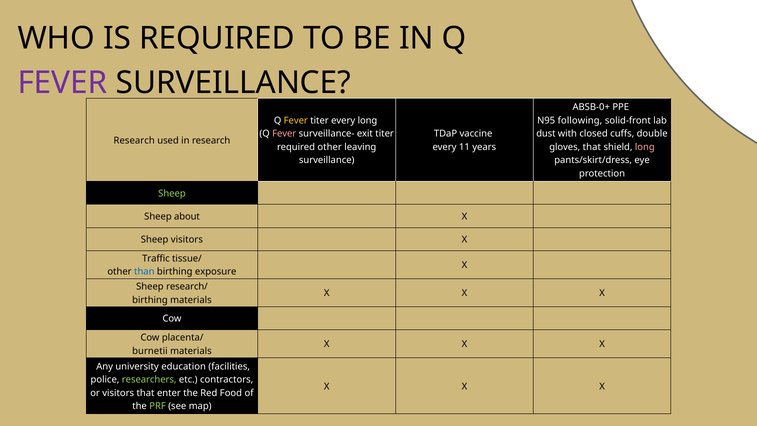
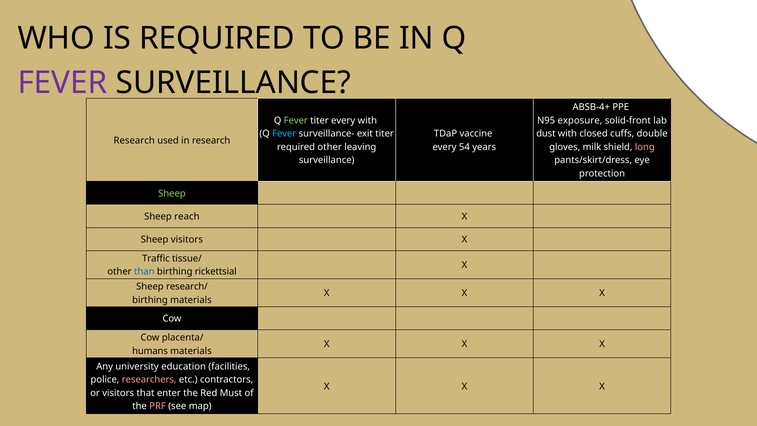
ABSB-0+: ABSB-0+ -> ABSB-4+ (591, 107)
Fever colour: yellow -> light green (296, 121)
every long: long -> with (367, 121)
following: following -> exposure (580, 121)
Fever colour: pink -> light blue (284, 134)
11: 11 -> 54 (464, 147)
gloves that: that -> milk (592, 147)
about: about -> reach (187, 217)
exposure: exposure -> rickettsial (216, 272)
burnetii: burnetii -> humans (150, 351)
researchers colour: light green -> pink (149, 380)
Food: Food -> Must (231, 393)
PRF colour: light green -> pink (158, 406)
